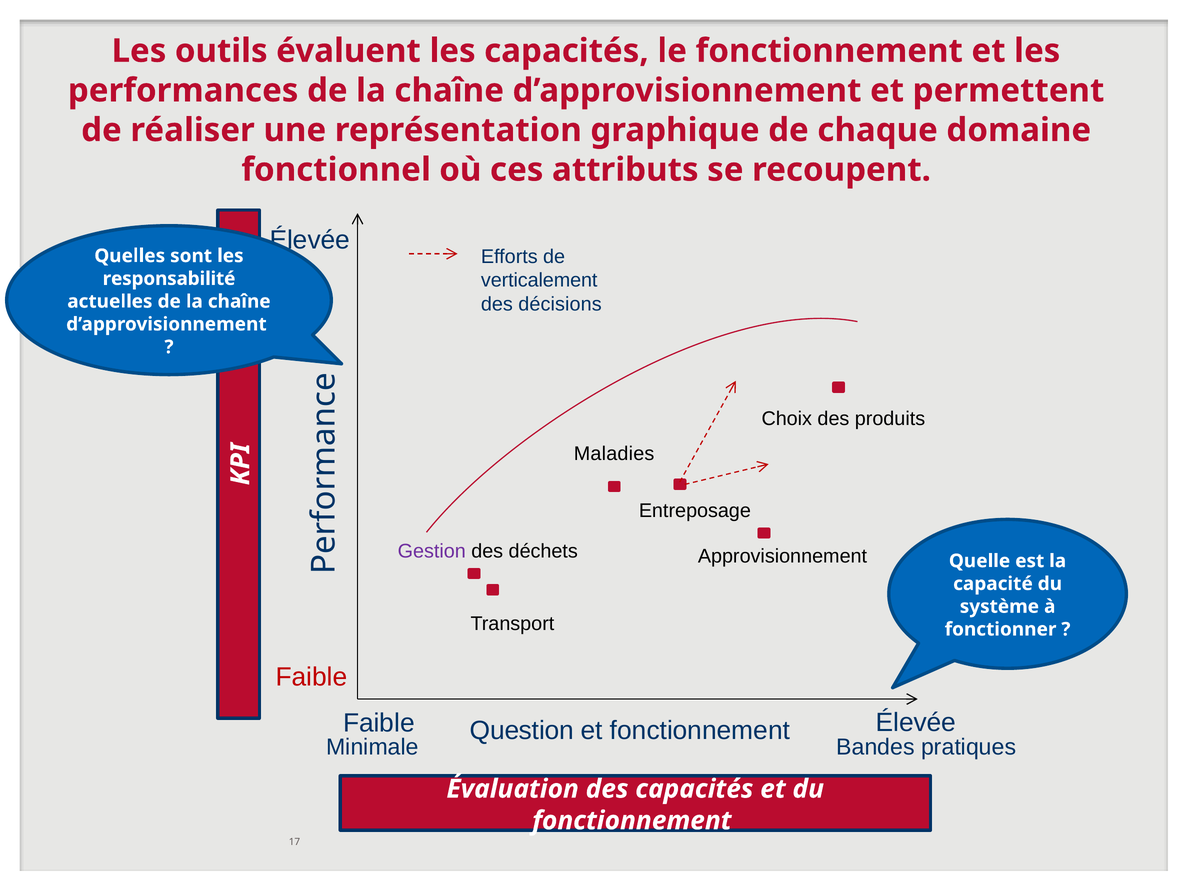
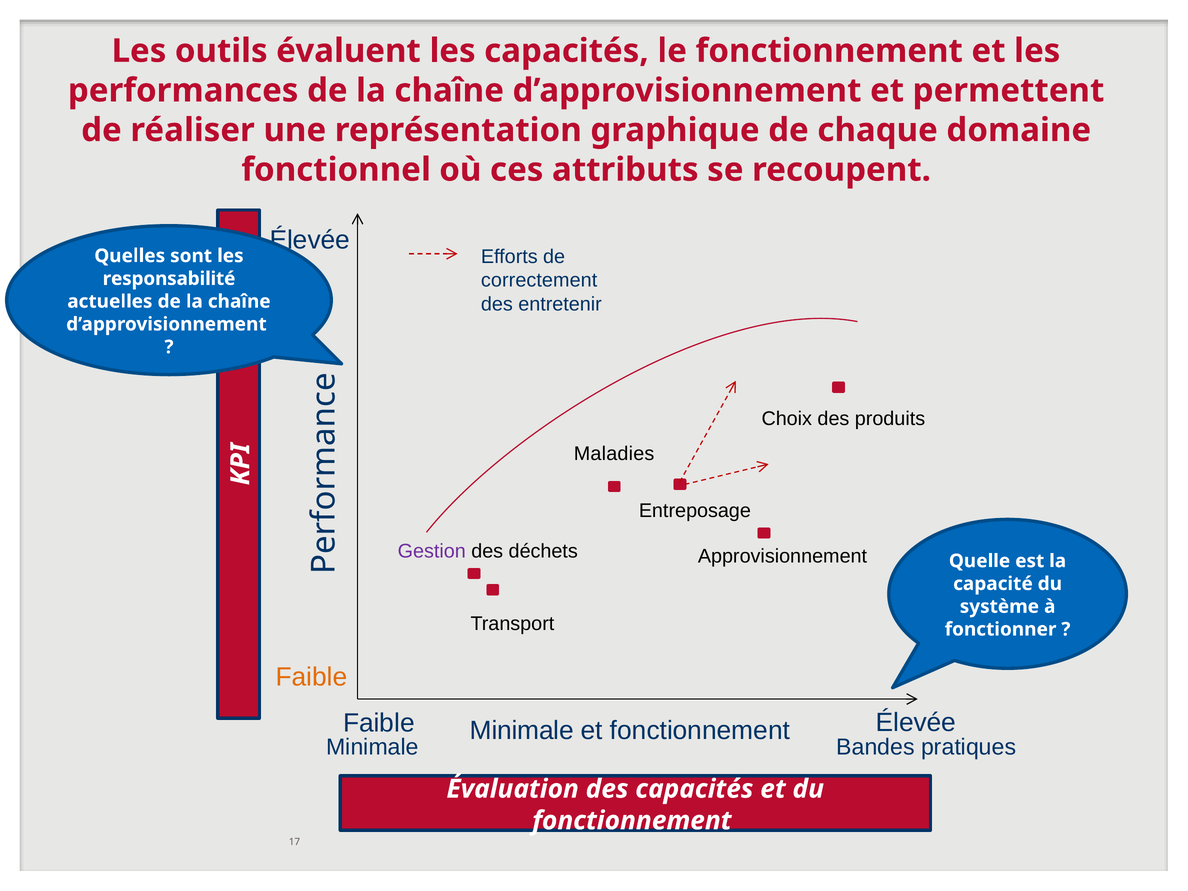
verticalement: verticalement -> correctement (539, 280)
décisions: décisions -> entretenir (560, 304)
Faible colour: red -> orange (312, 677)
Question: Question -> Minimale (522, 731)
